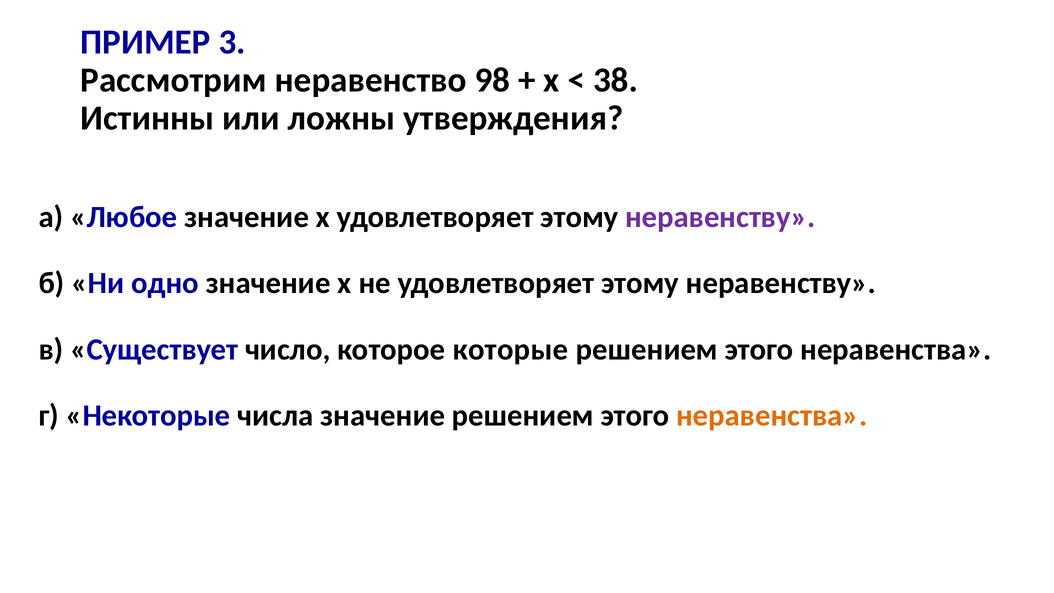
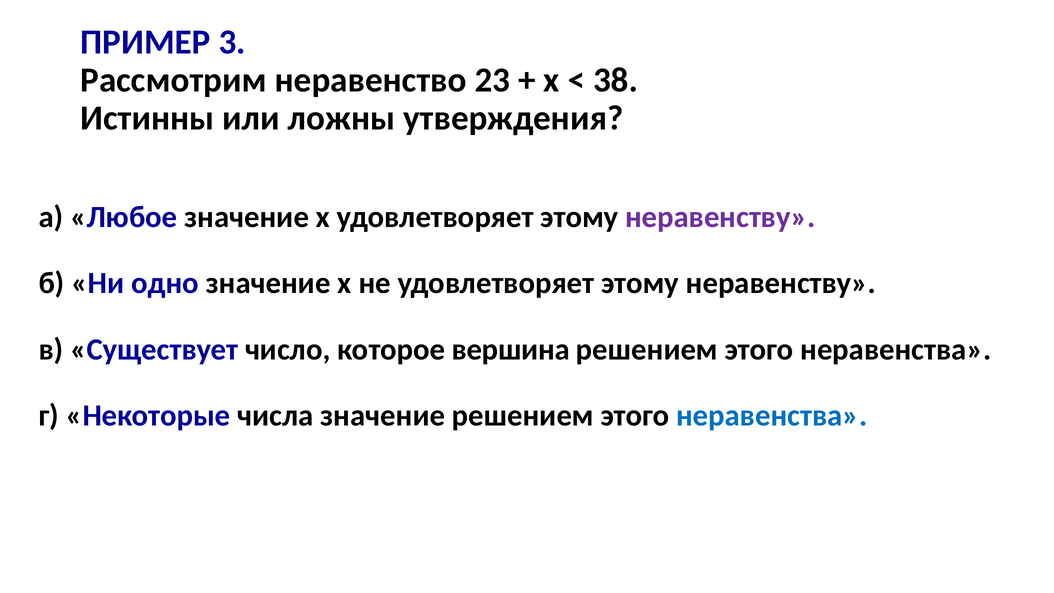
98: 98 -> 23 (492, 80)
которые: которые -> вершина (511, 349)
неравенства colour: orange -> blue (772, 416)
